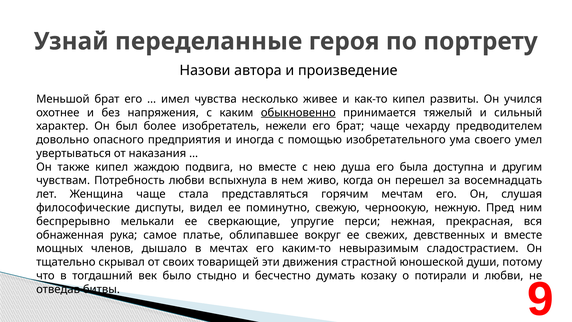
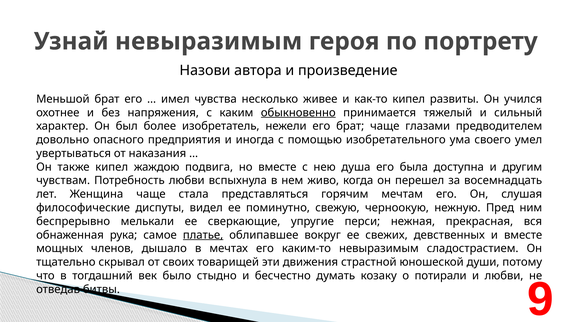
Узнай переделанные: переделанные -> невыразимым (209, 41)
чехарду: чехарду -> глазами (428, 126)
платье underline: none -> present (203, 235)
